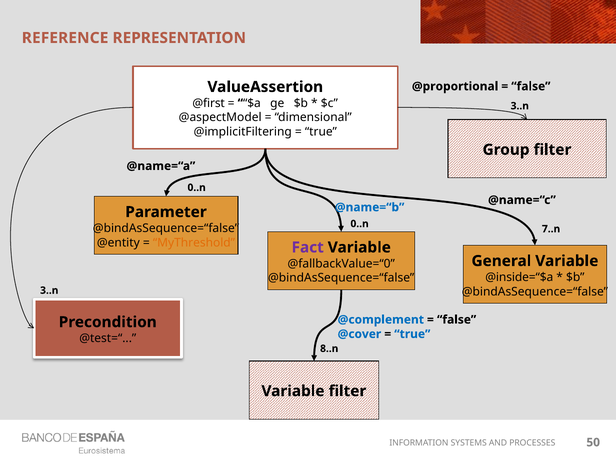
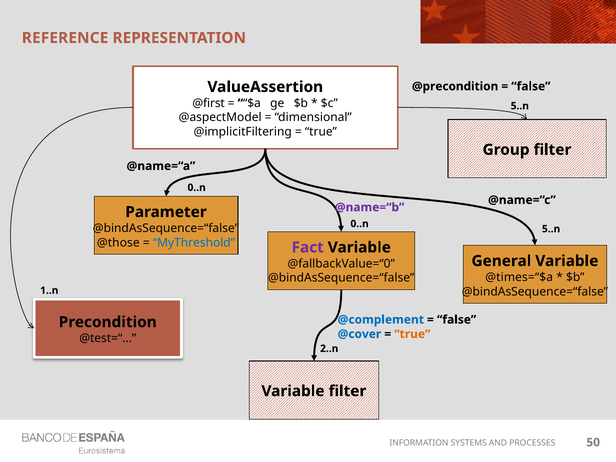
@proportional: @proportional -> @precondition (455, 86)
3..n: 3..n -> 5..n (520, 106)
@name=“b colour: blue -> purple (370, 207)
7..n: 7..n -> 5..n (551, 229)
@entity: @entity -> @those (118, 243)
MyThreshold colour: orange -> blue (194, 243)
@inside=“$a: @inside=“$a -> @times=“$a (519, 277)
3..n: 3..n -> 1..n (49, 290)
true colour: blue -> orange (412, 334)
8..n: 8..n -> 2..n (329, 349)
